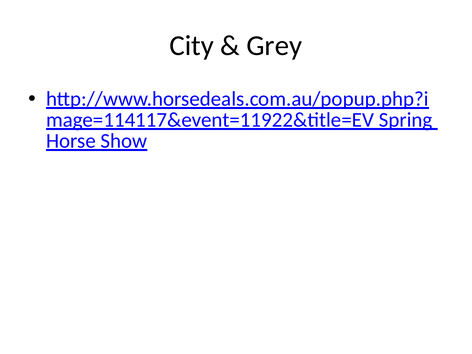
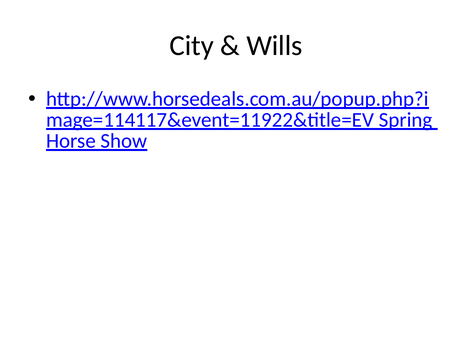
Grey: Grey -> Wills (274, 46)
